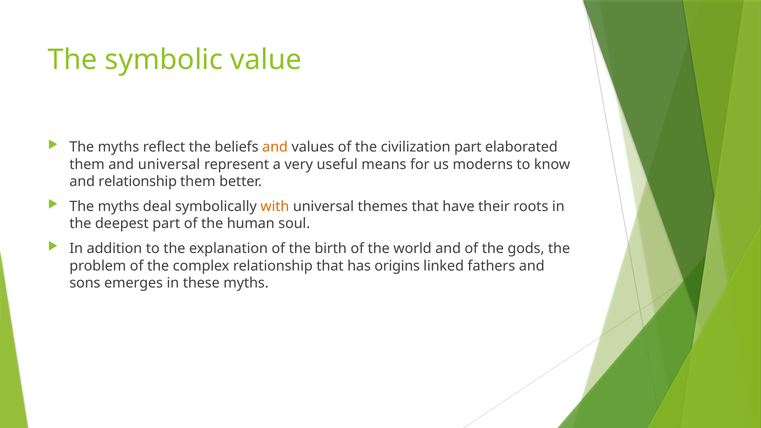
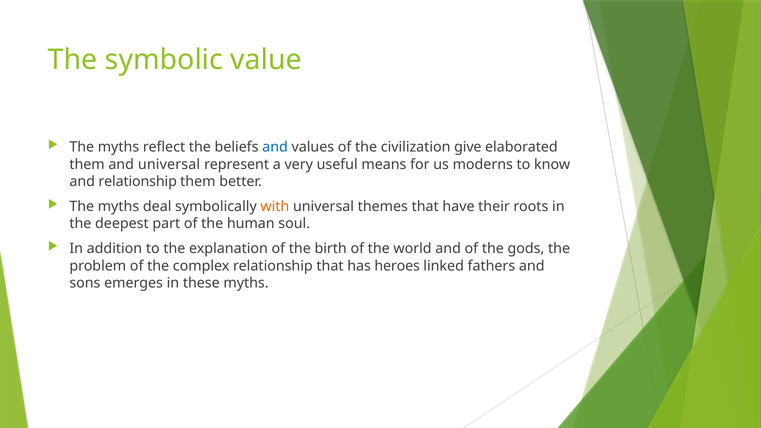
and colour: orange -> blue (275, 147)
civilization part: part -> give (468, 147)
origins: origins -> heroes (397, 266)
